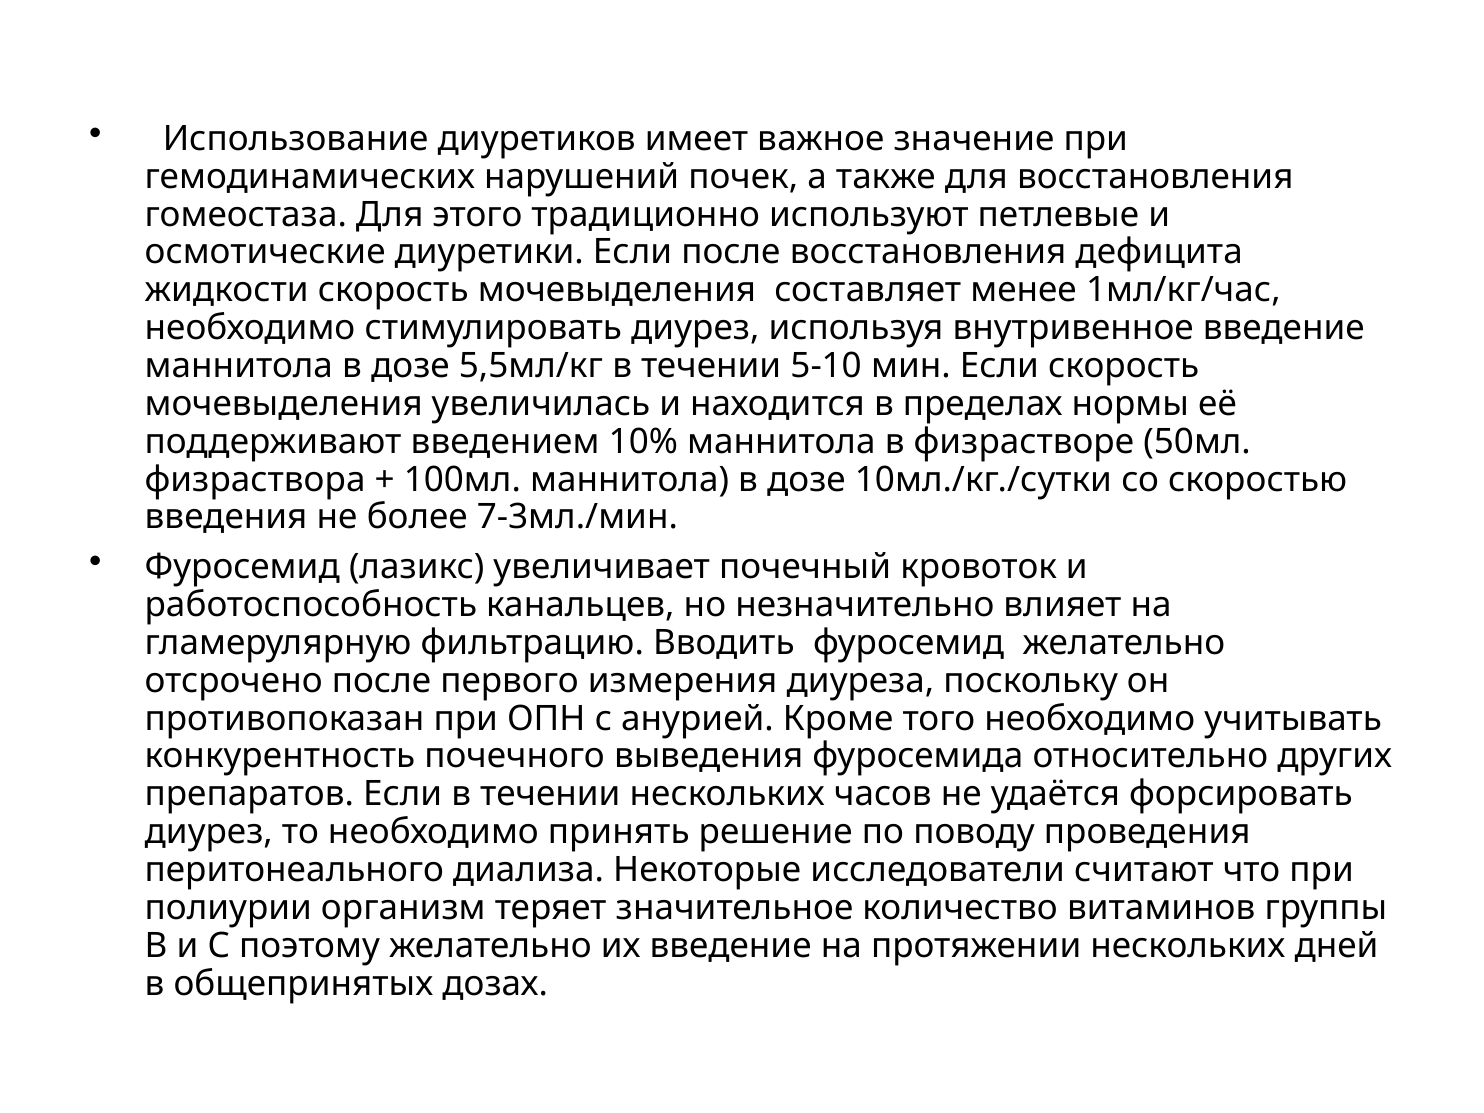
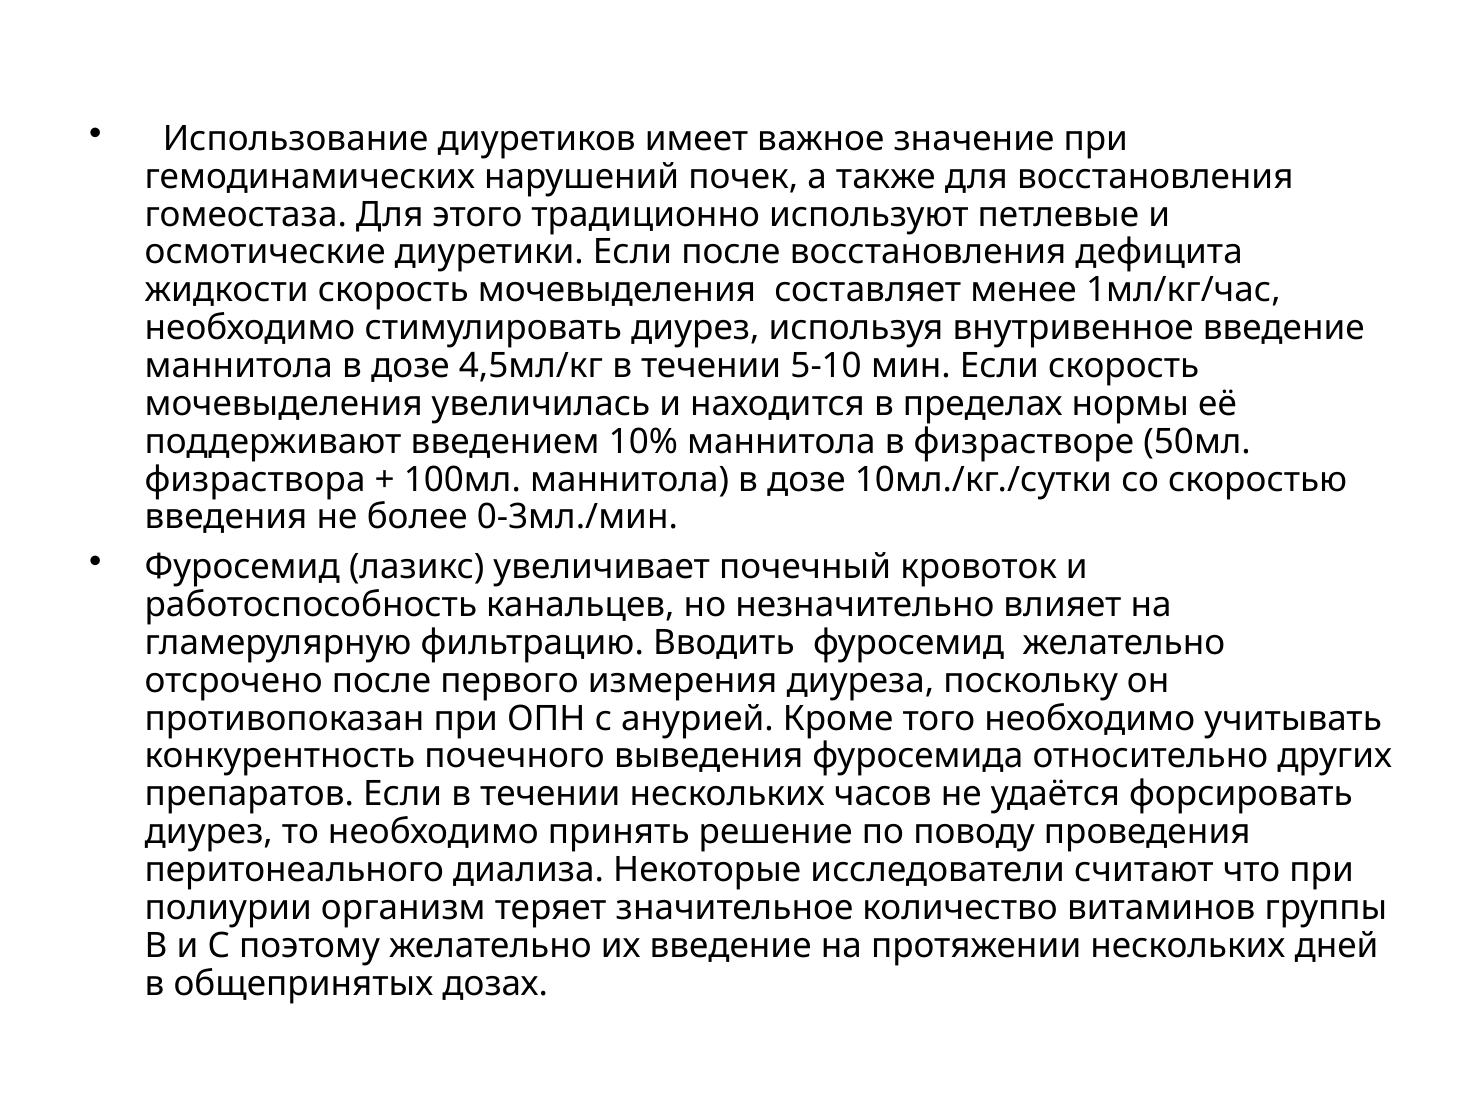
5,5мл/кг: 5,5мл/кг -> 4,5мл/кг (531, 366)
7-3мл./мин: 7-3мл./мин -> 0-3мл./мин (577, 517)
